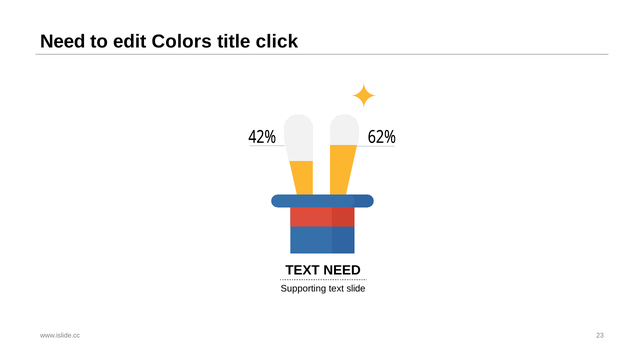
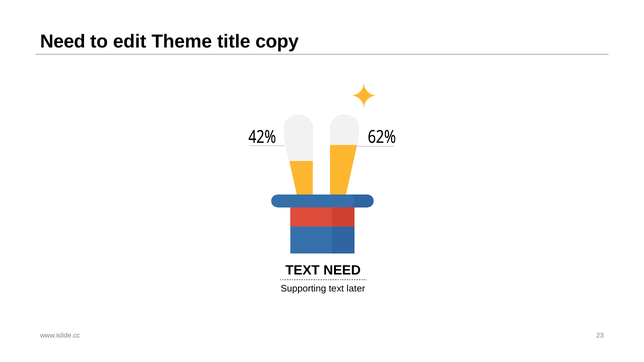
Colors: Colors -> Theme (182, 42)
click: click -> copy (277, 42)
slide: slide -> later (356, 289)
